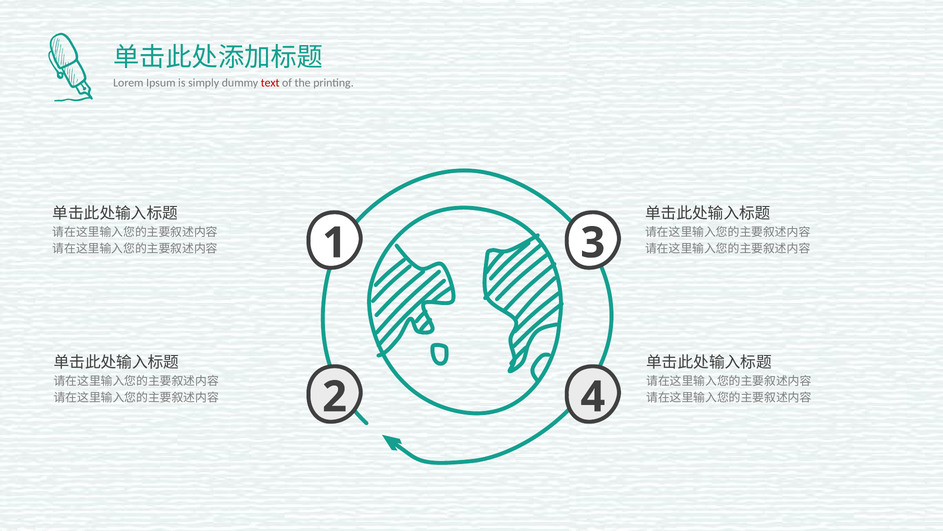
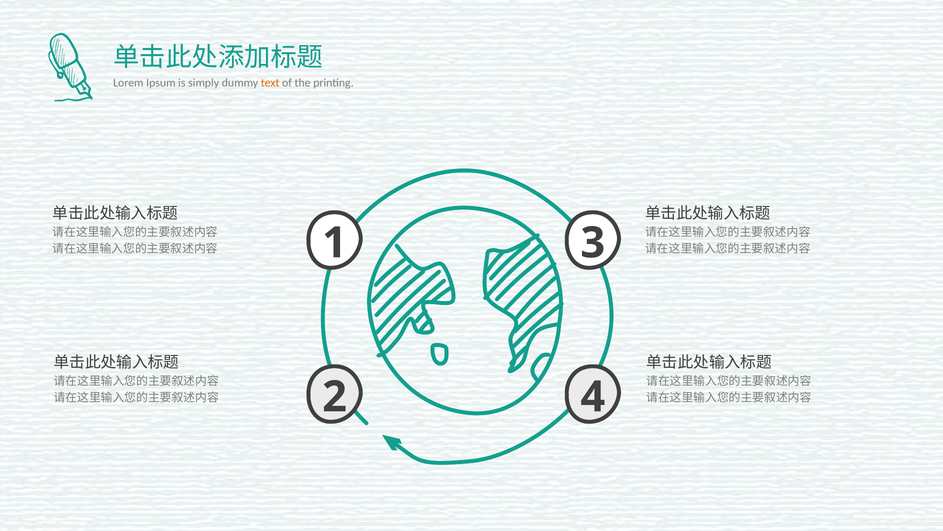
text colour: red -> orange (270, 83)
